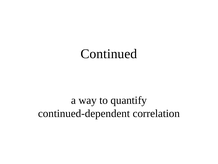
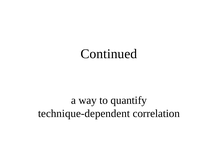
continued-dependent: continued-dependent -> technique-dependent (84, 113)
